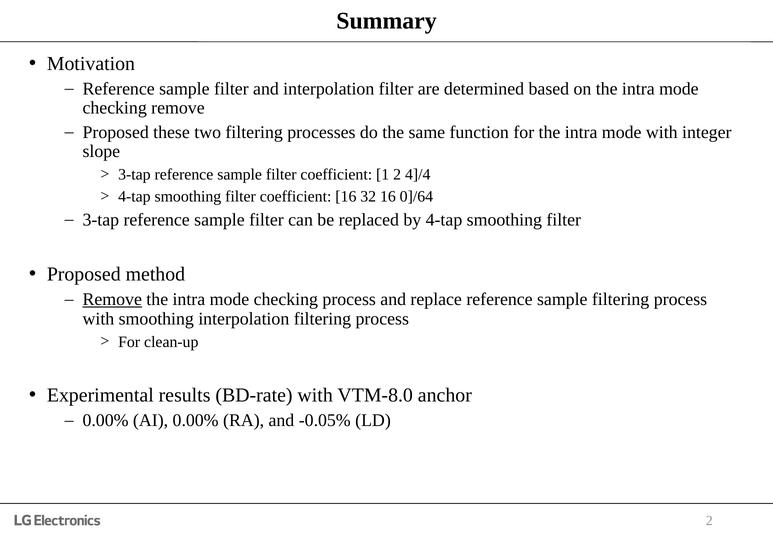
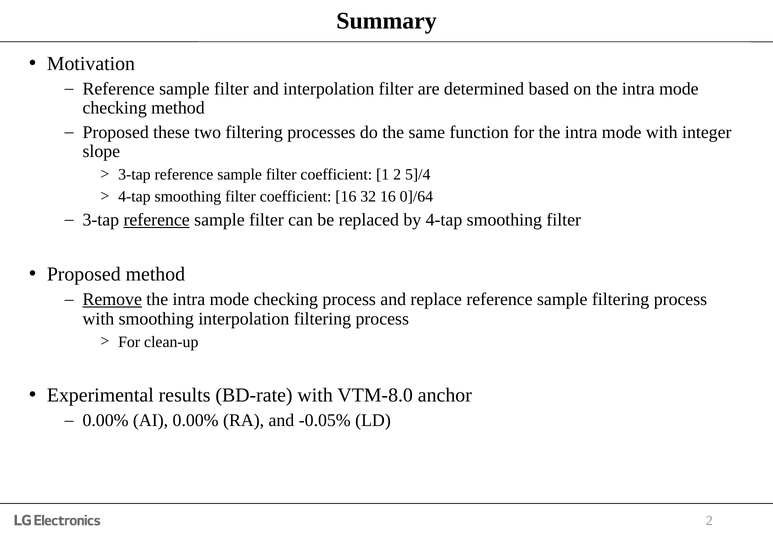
checking remove: remove -> method (178, 108)
4]/4: 4]/4 -> 5]/4 (418, 175)
reference underline: none -> present (157, 220)
